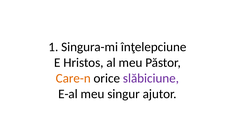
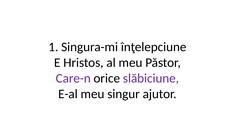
Care-n colour: orange -> purple (73, 78)
